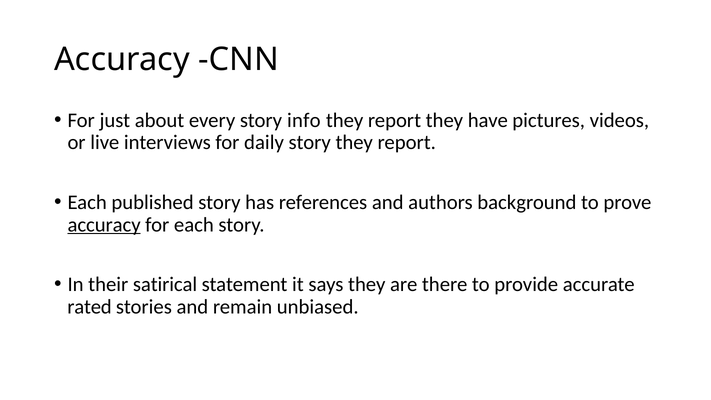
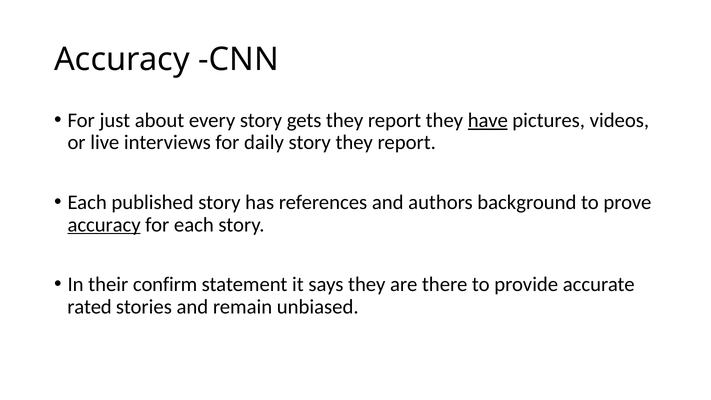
info: info -> gets (304, 120)
have underline: none -> present (488, 120)
satirical: satirical -> confirm (165, 284)
